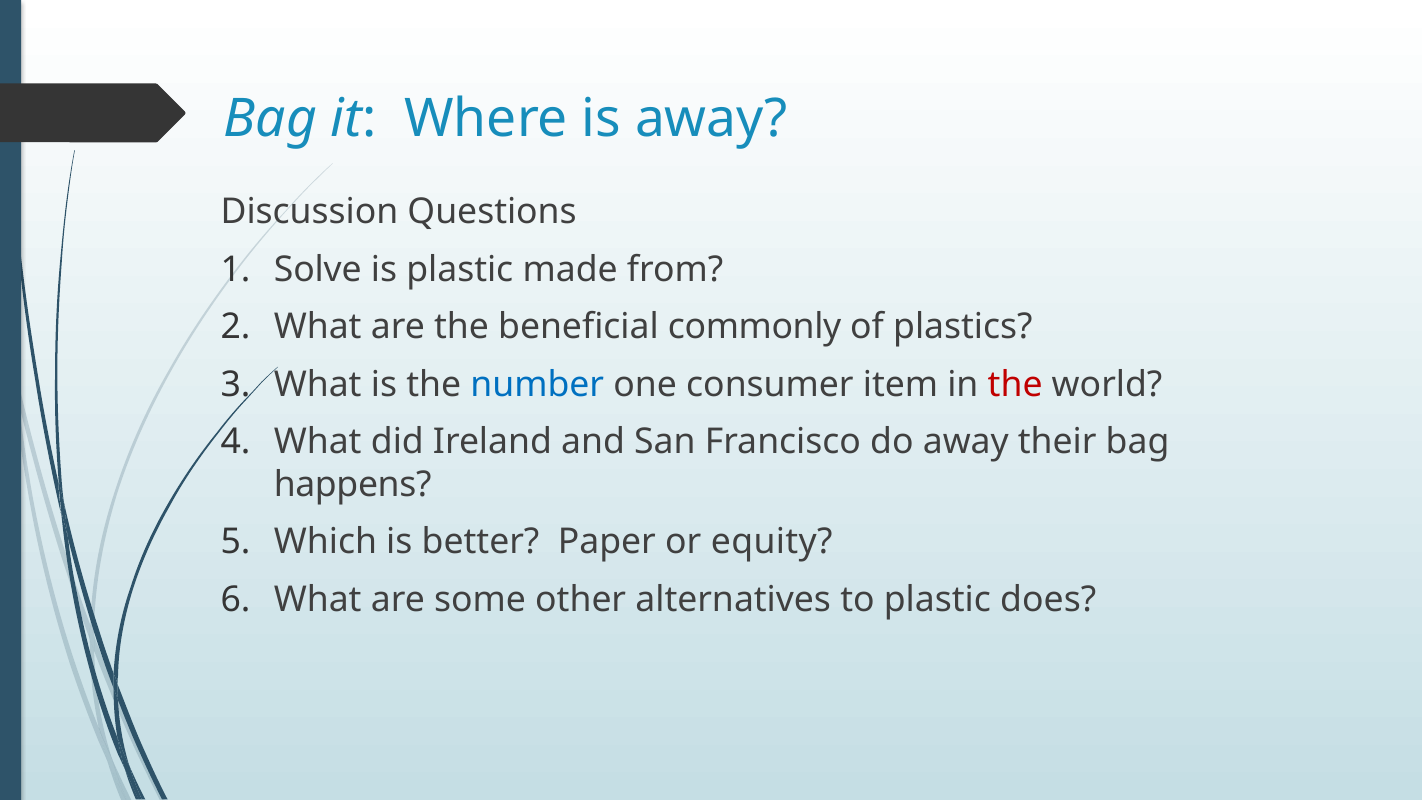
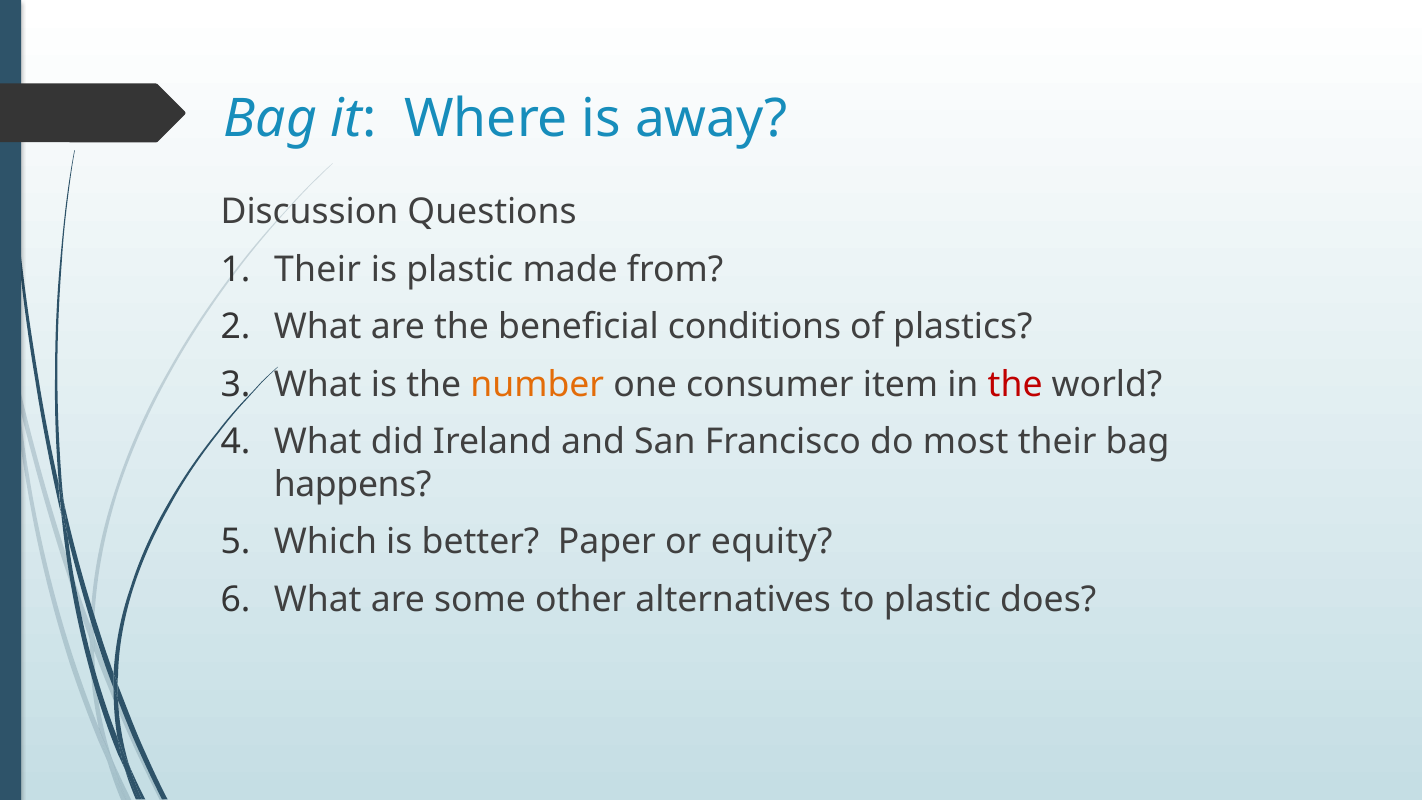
Solve: Solve -> Their (318, 269)
commonly: commonly -> conditions (754, 327)
number colour: blue -> orange (537, 384)
do away: away -> most (966, 442)
